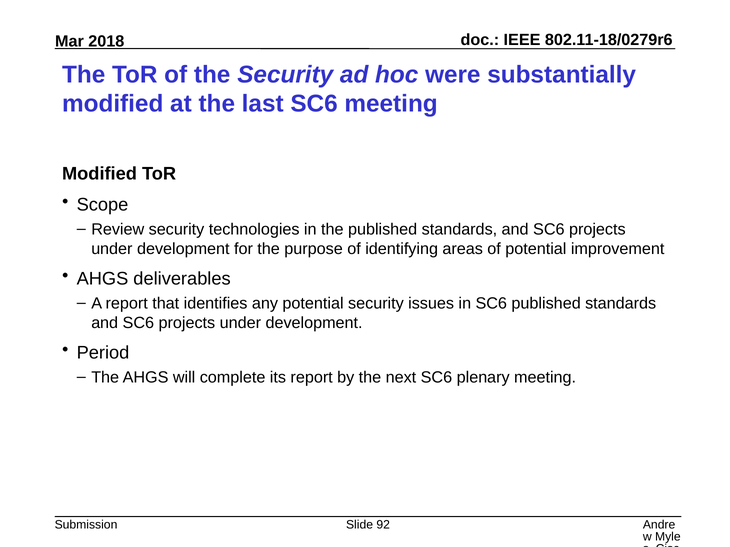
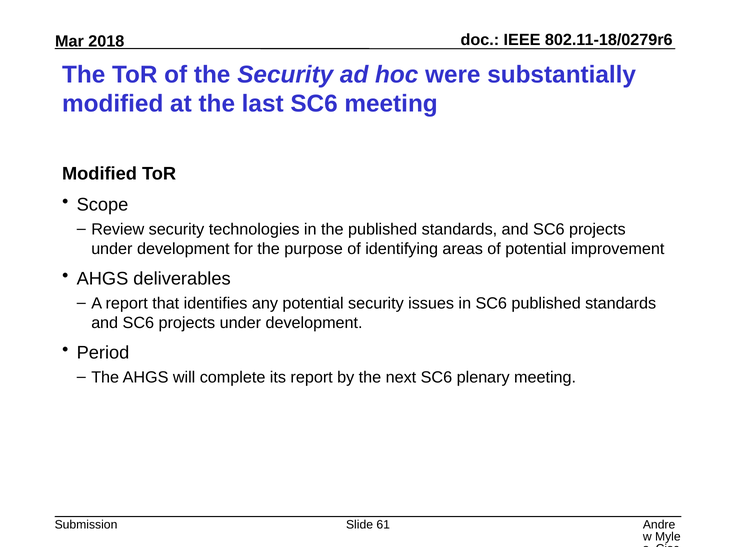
92: 92 -> 61 (383, 525)
